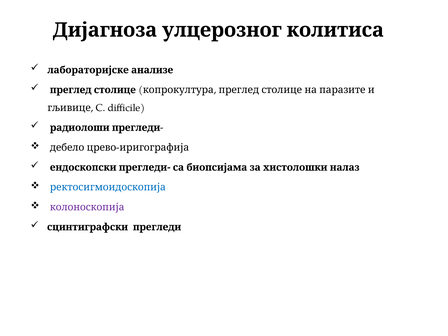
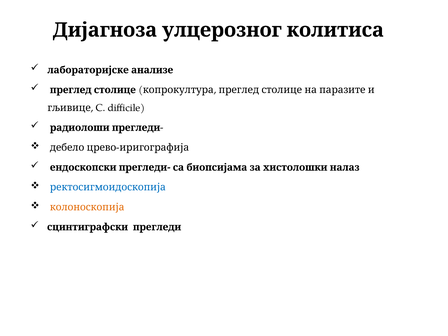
колоноскопија colour: purple -> orange (87, 207)
